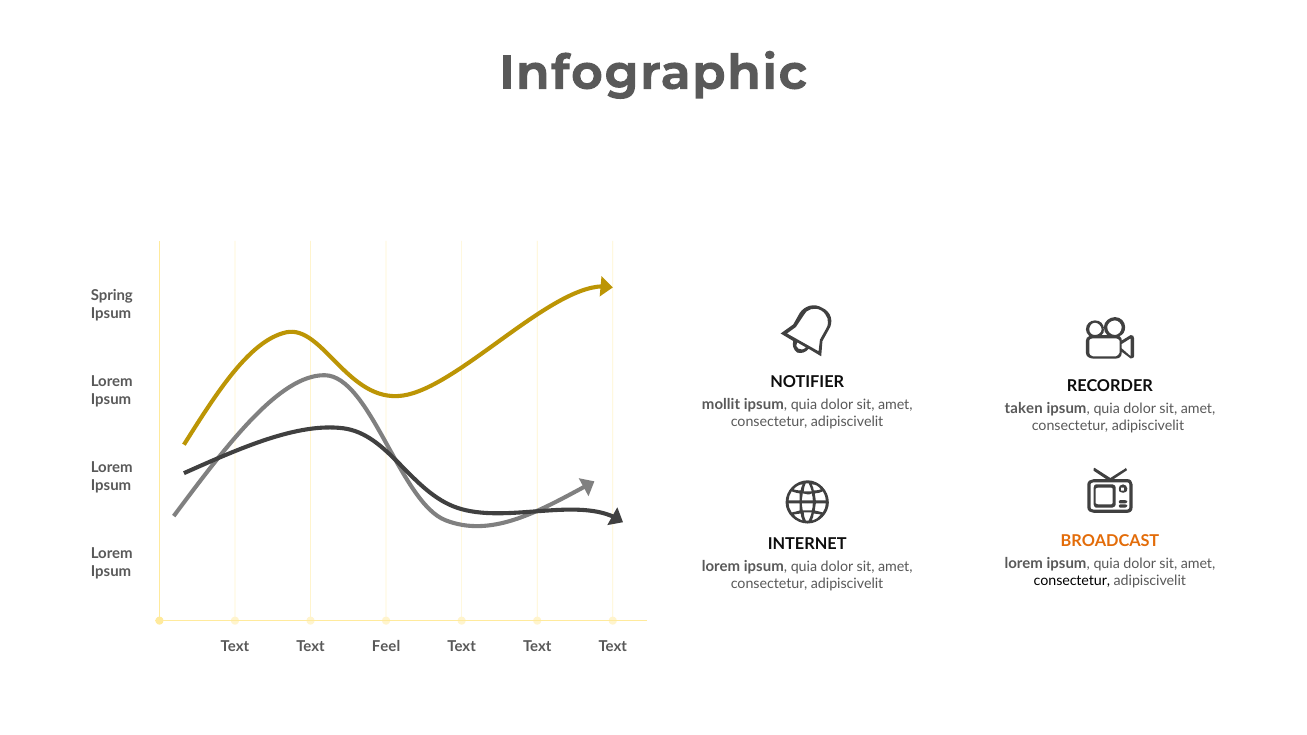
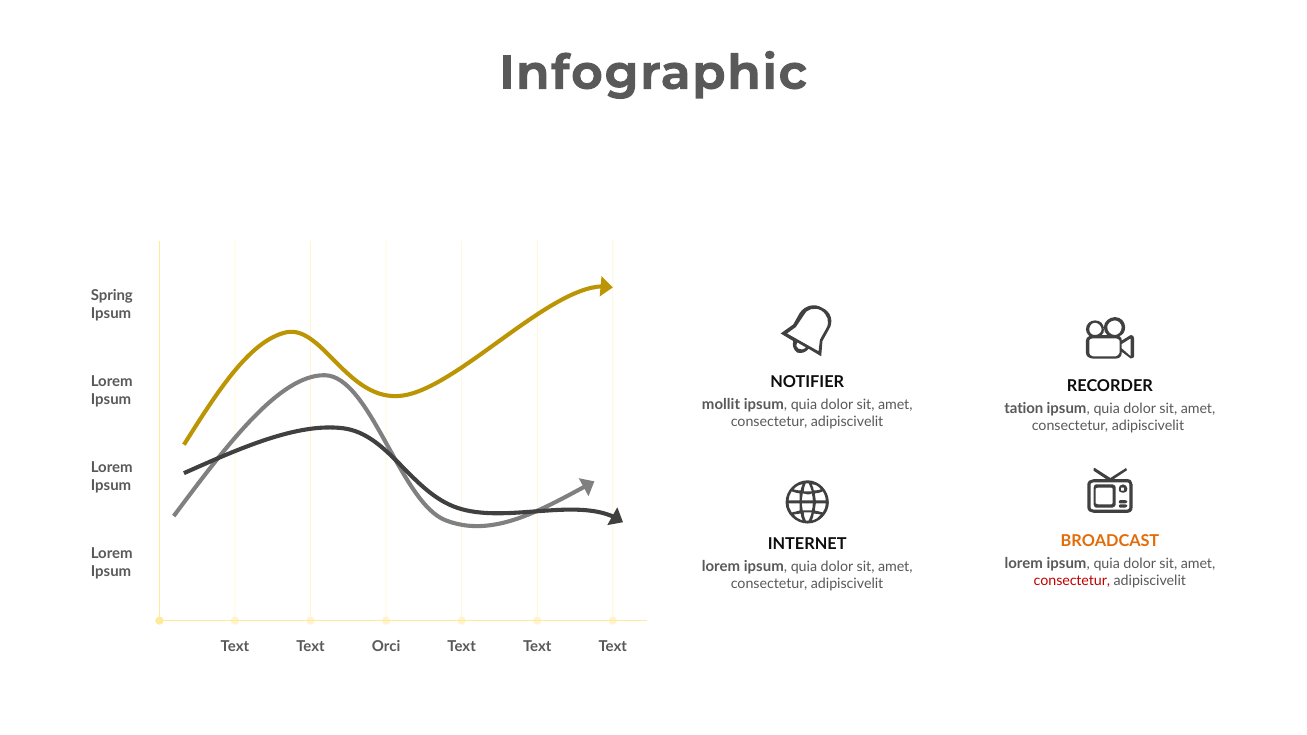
taken: taken -> tation (1024, 408)
consectetur colour: black -> red (1072, 581)
Feel: Feel -> Orci (386, 646)
